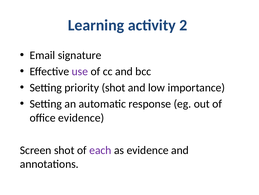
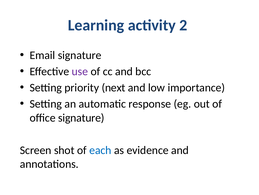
priority shot: shot -> next (113, 87)
office evidence: evidence -> signature (81, 117)
each colour: purple -> blue (100, 150)
